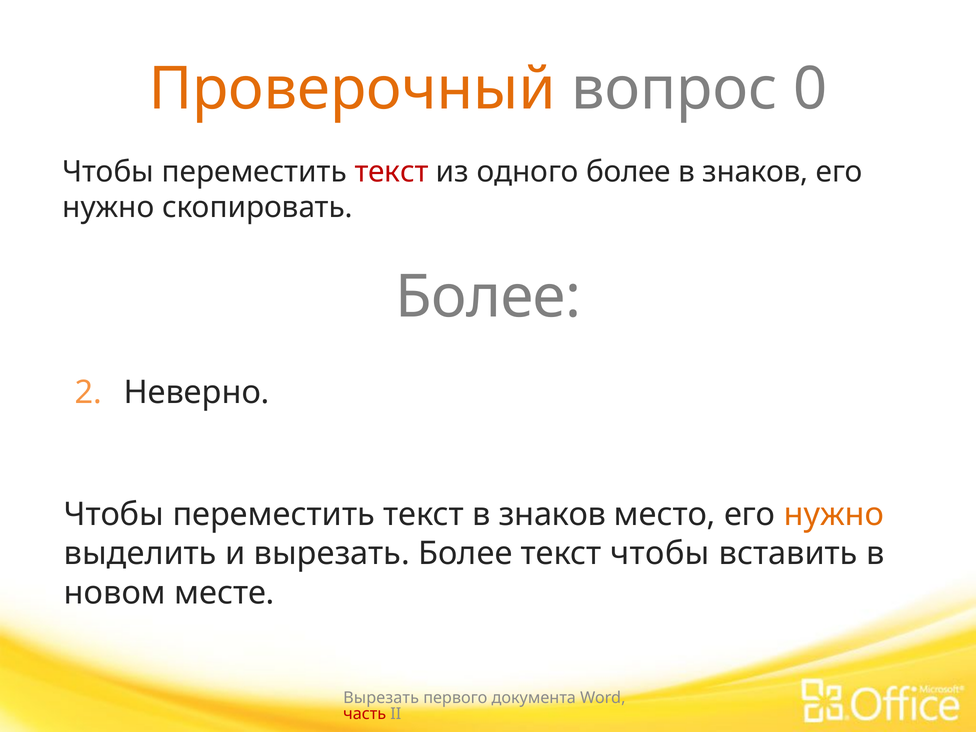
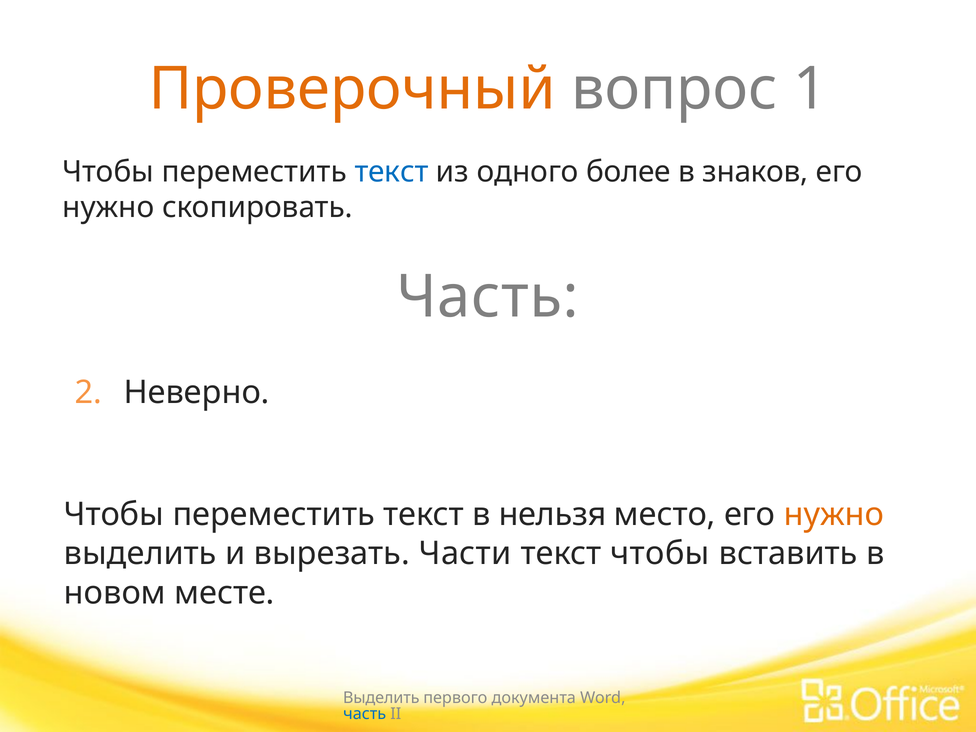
0: 0 -> 1 (810, 89)
текст colour: red -> blue (392, 172)
Более: Более -> Часть (488, 297)
текст в знаков: знаков -> нельзя (552, 515)
вырезать Более: Более -> Части (465, 554)
Вырезать: Вырезать -> Выделить (381, 698)
часть colour: red -> blue (365, 714)
